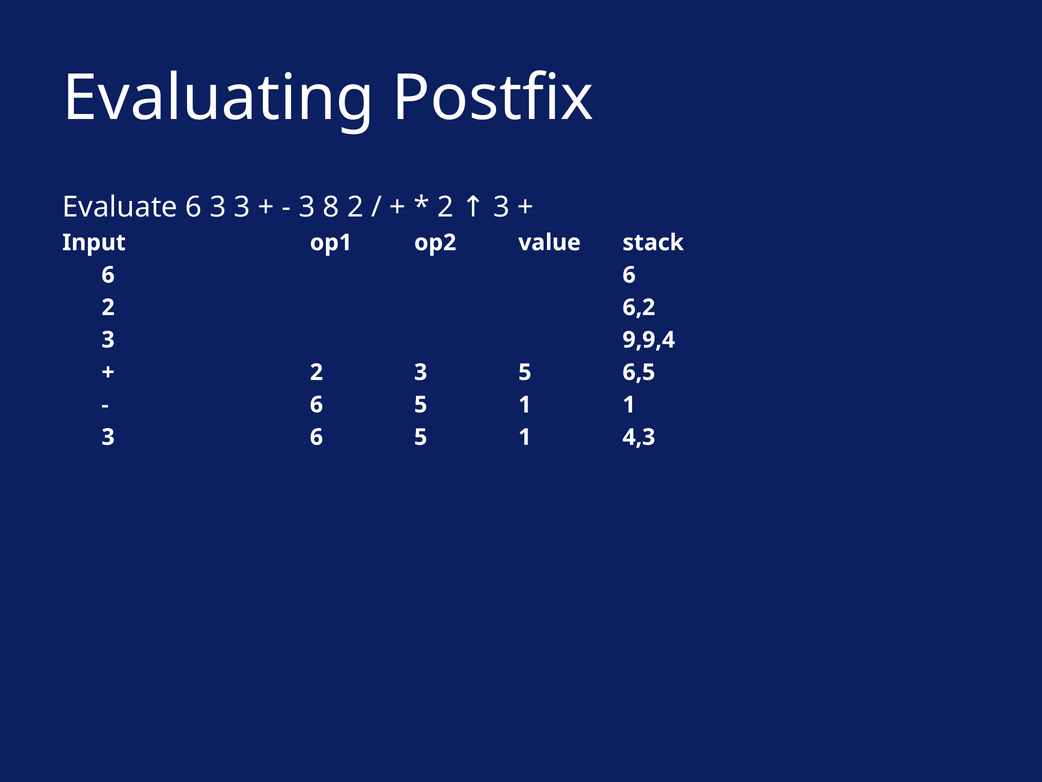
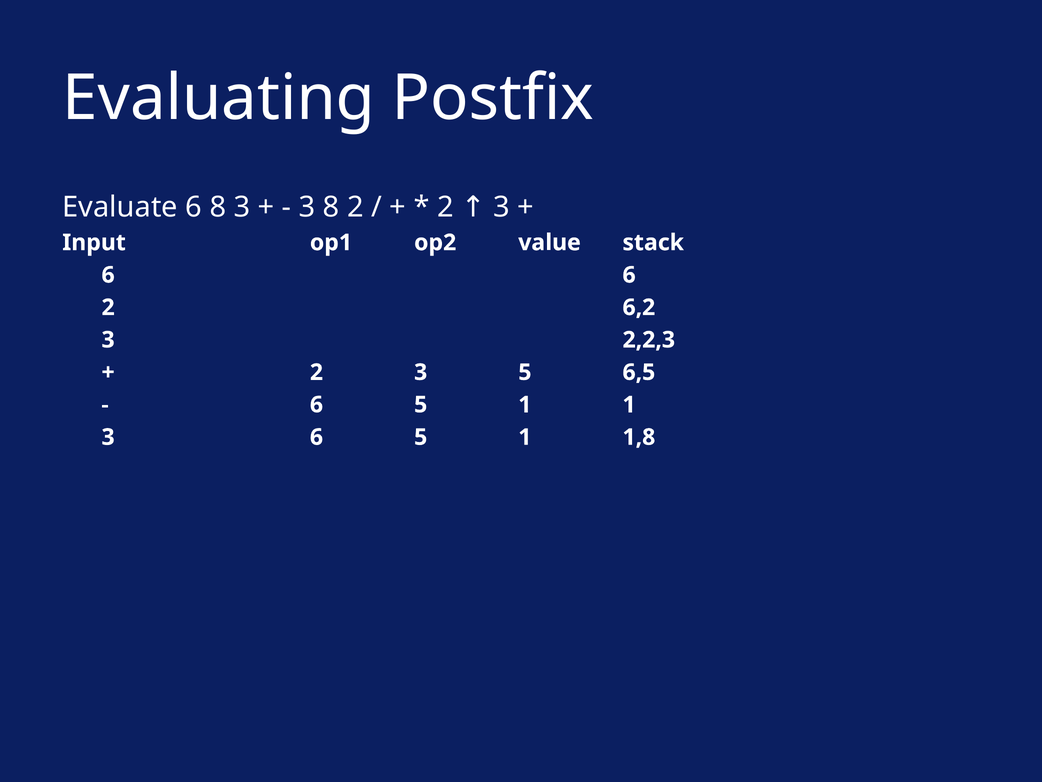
6 3: 3 -> 8 (218, 207)
9,9,4: 9,9,4 -> 2,2,3 (649, 340)
4,3: 4,3 -> 1,8 (639, 437)
